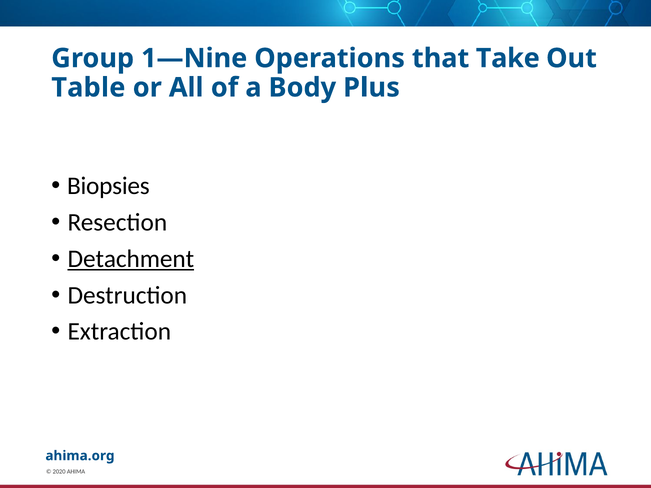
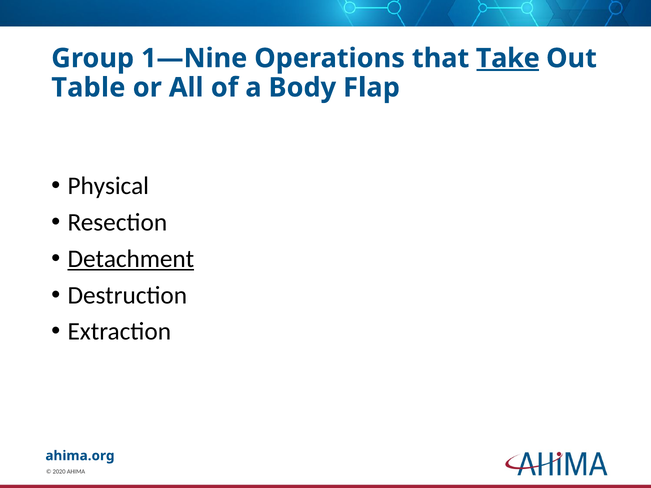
Take underline: none -> present (508, 58)
Plus: Plus -> Flap (372, 88)
Biopsies: Biopsies -> Physical (108, 186)
